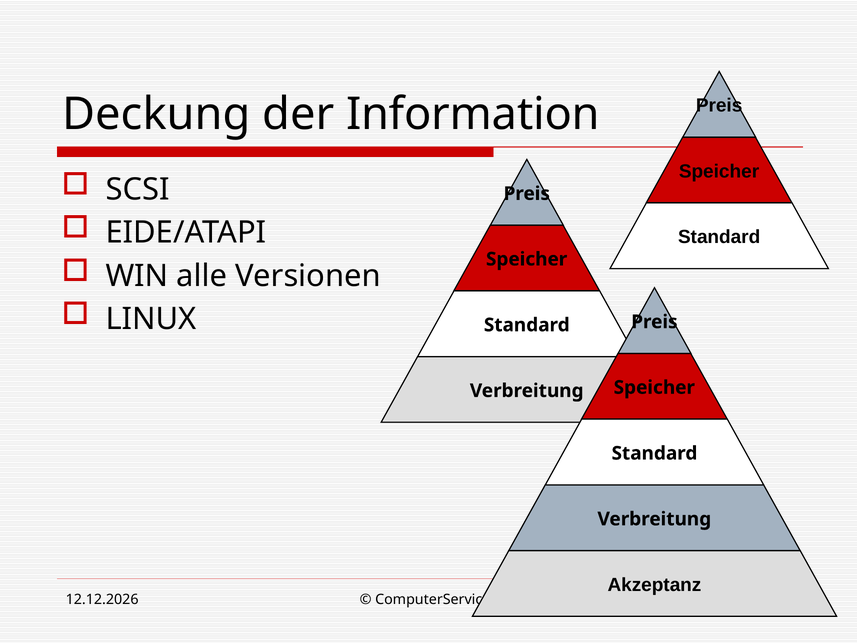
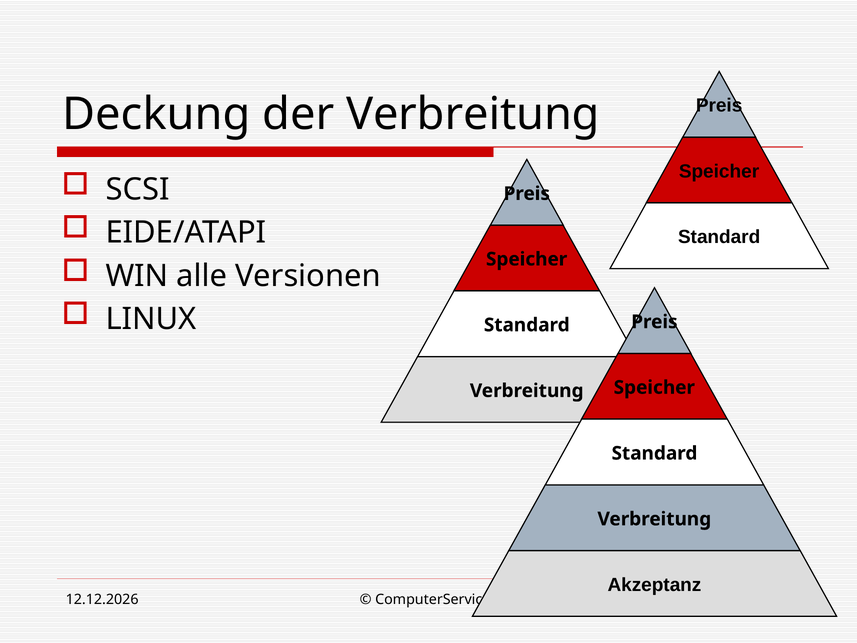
der Information: Information -> Verbreitung (473, 114)
